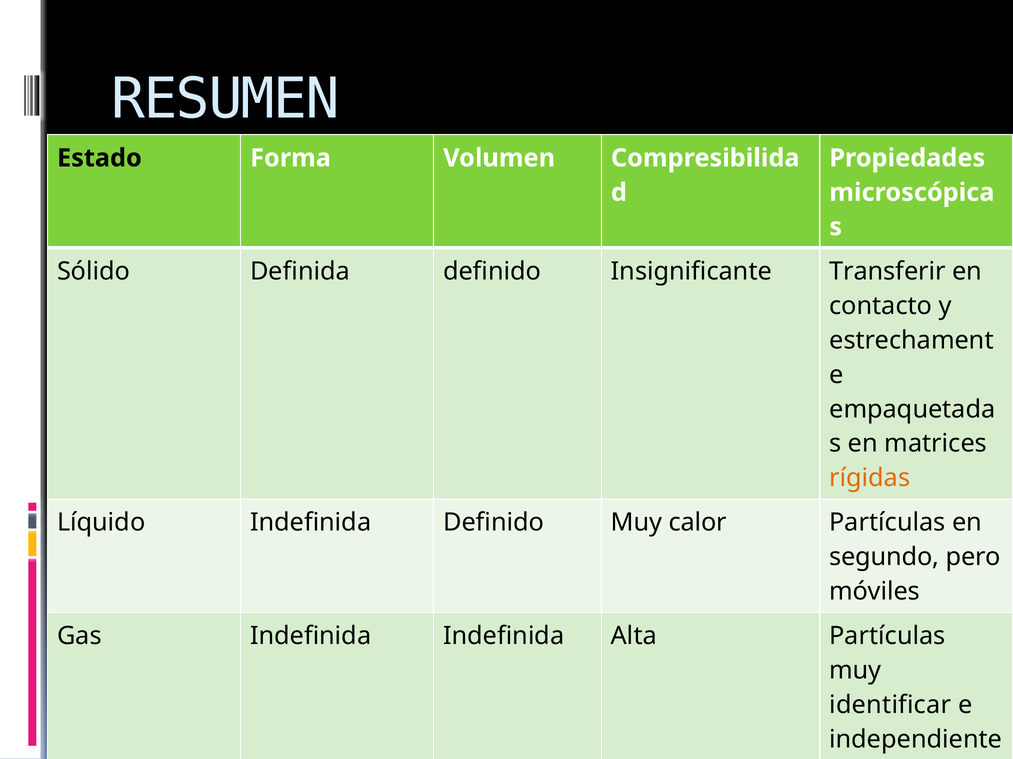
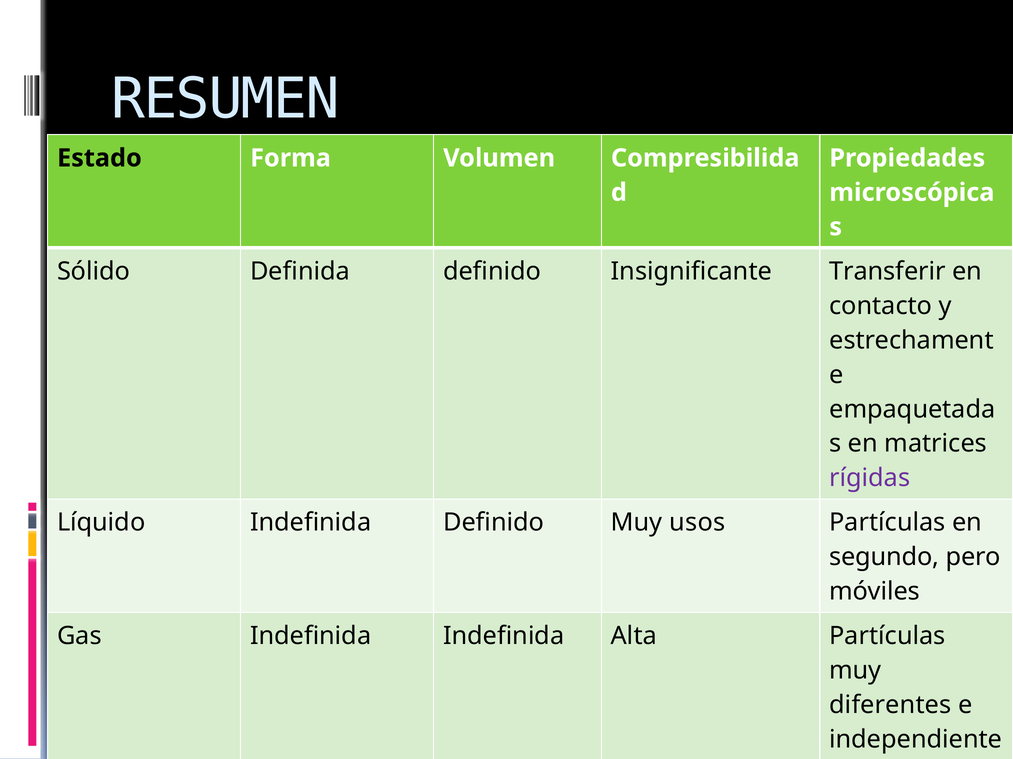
rígidas colour: orange -> purple (870, 479)
calor: calor -> usos (697, 523)
identificar: identificar -> diferentes (890, 706)
